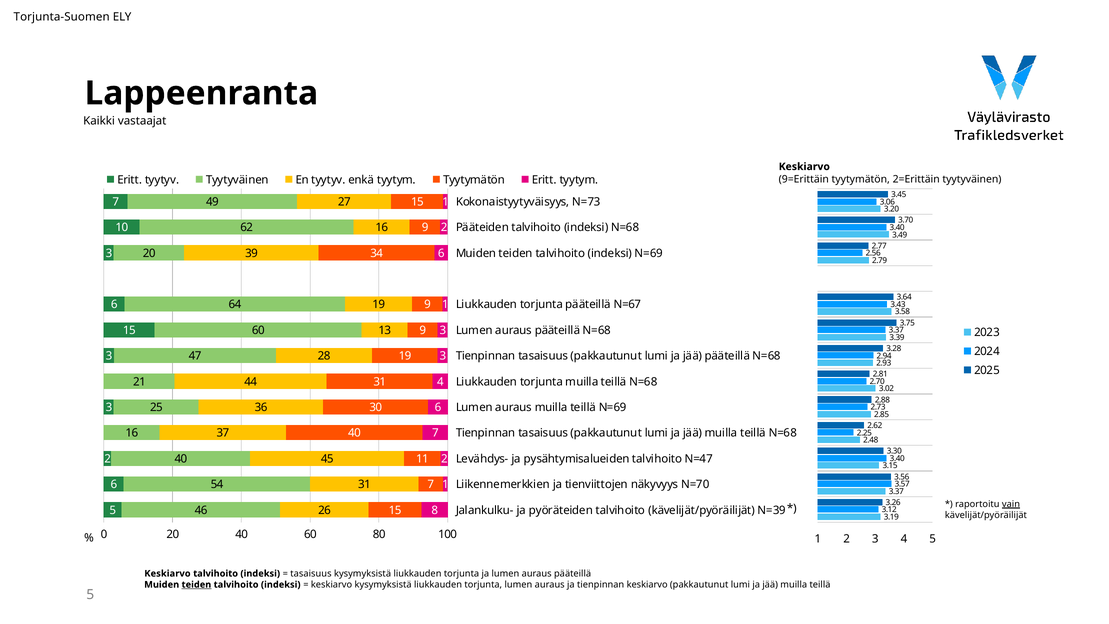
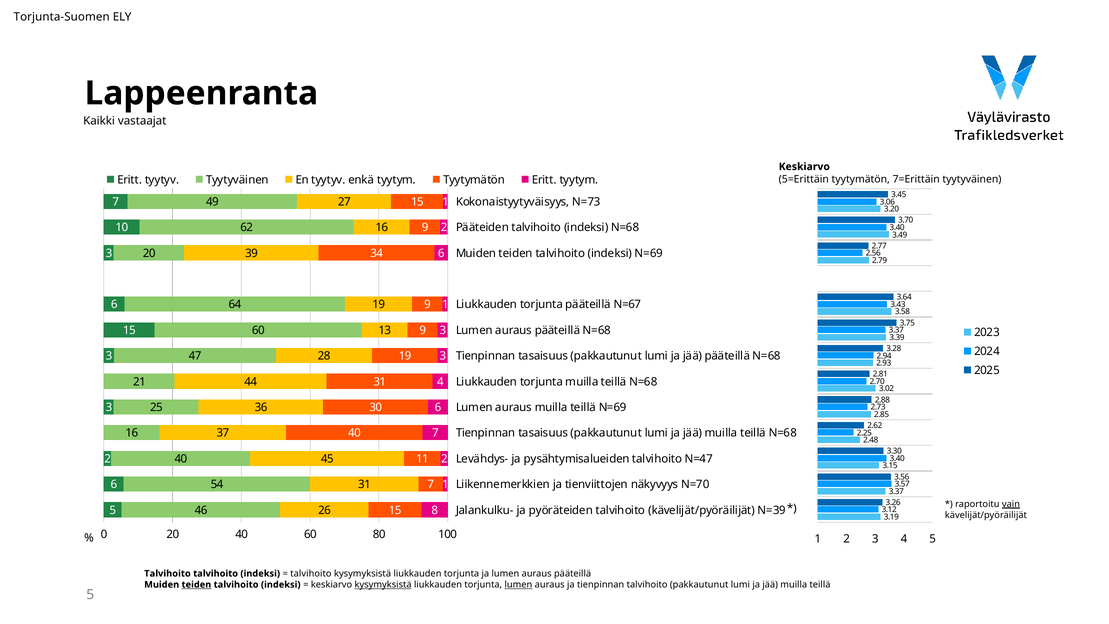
9=Erittäin: 9=Erittäin -> 5=Erittäin (804, 179)
2=Erittäin: 2=Erittäin -> 7=Erittäin (916, 179)
Keskiarvo: Keskiarvo -> Talvihoito (167, 573)
tasaisuus: tasaisuus -> talvihoito (311, 573)
kysymyksistä underline: none -> present (383, 584)
lumen underline: none -> present (518, 584)
tienpinnan keskiarvo: keskiarvo -> talvihoito (647, 584)
